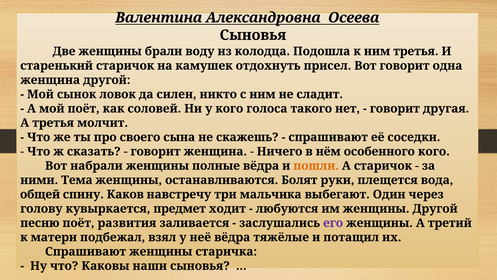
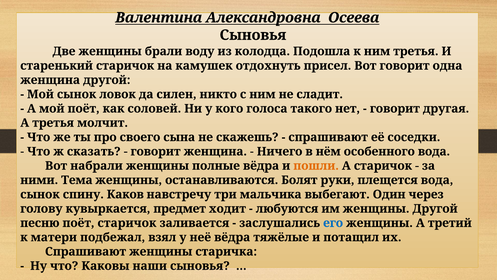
особенного кого: кого -> вода (434, 151)
общей: общей -> сынок (40, 194)
поёт развития: развития -> старичок (127, 223)
его colour: purple -> blue (333, 223)
